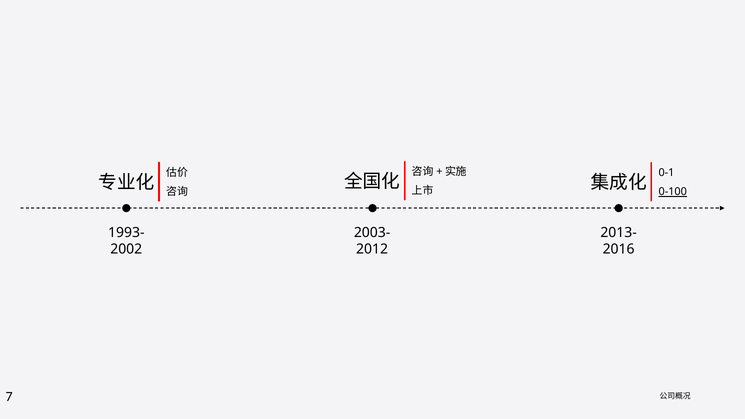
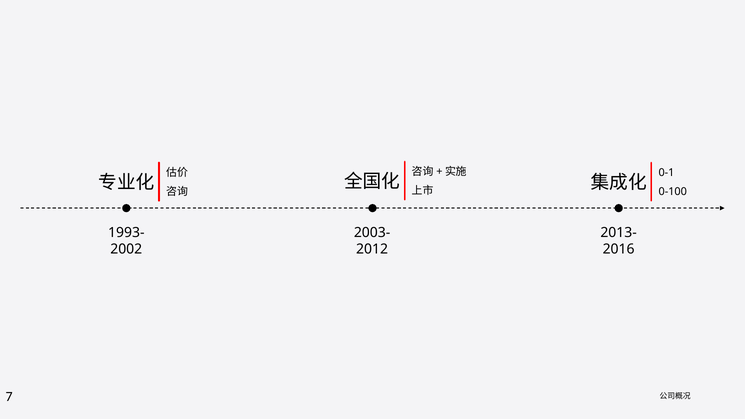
0-100 underline: present -> none (673, 192)
